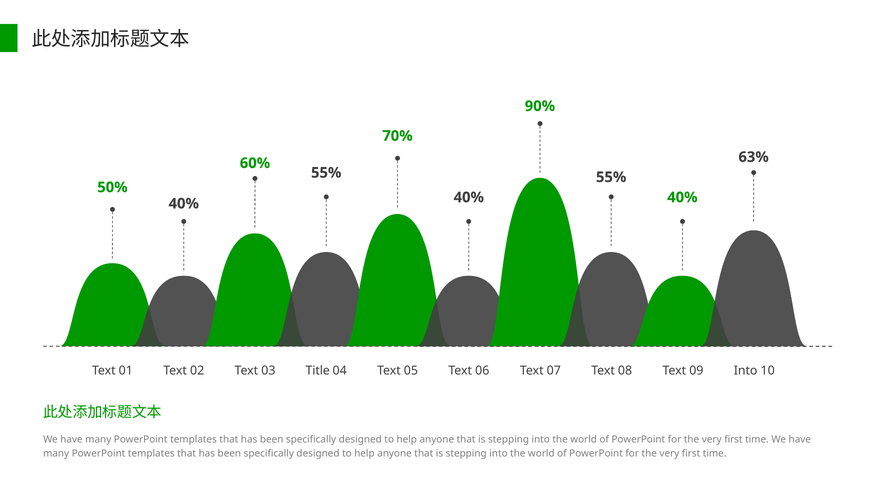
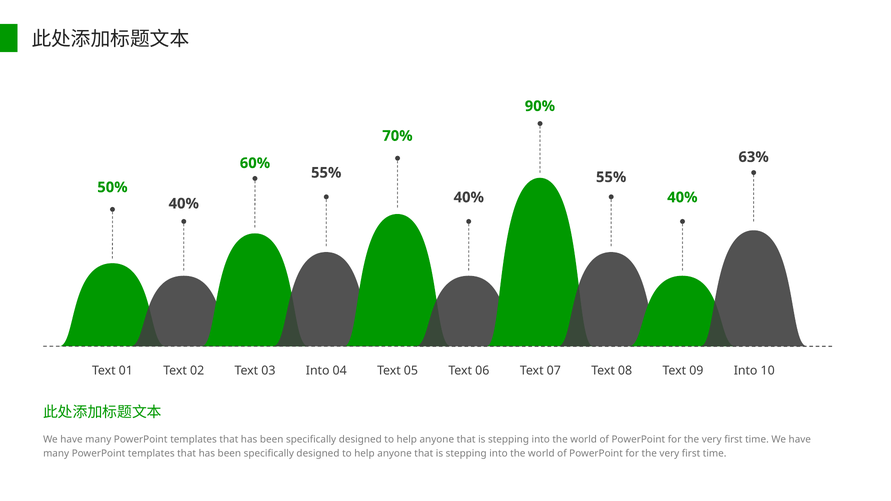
03 Title: Title -> Into (318, 371)
